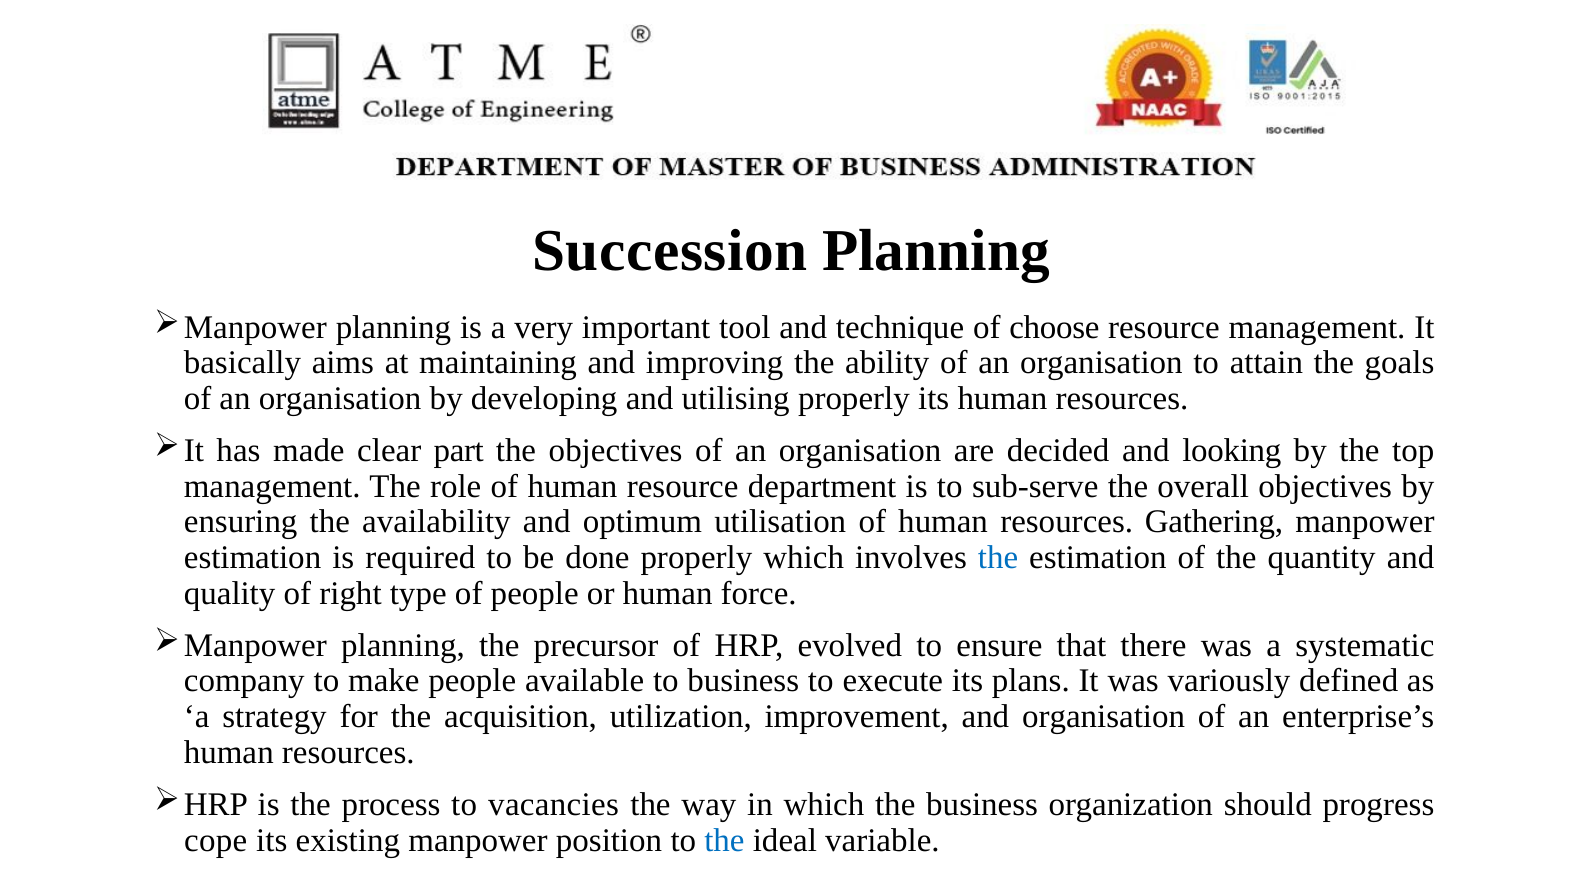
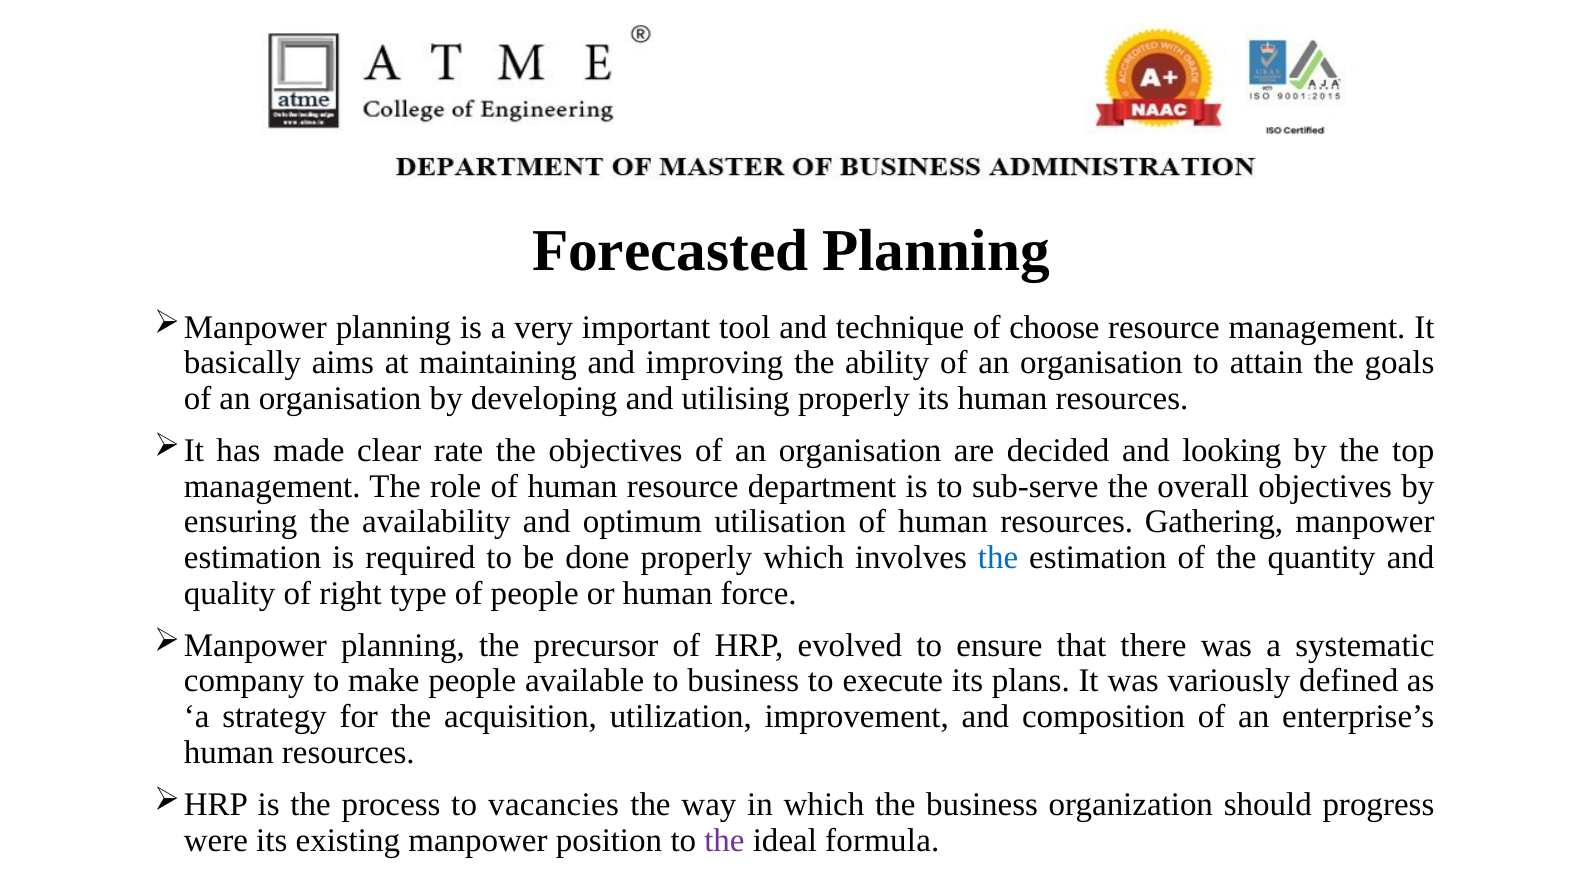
Succession: Succession -> Forecasted (670, 251)
part: part -> rate (459, 451)
and organisation: organisation -> composition (1104, 717)
cope: cope -> were (216, 840)
the colour: blue -> purple (724, 840)
variable: variable -> formula (882, 840)
